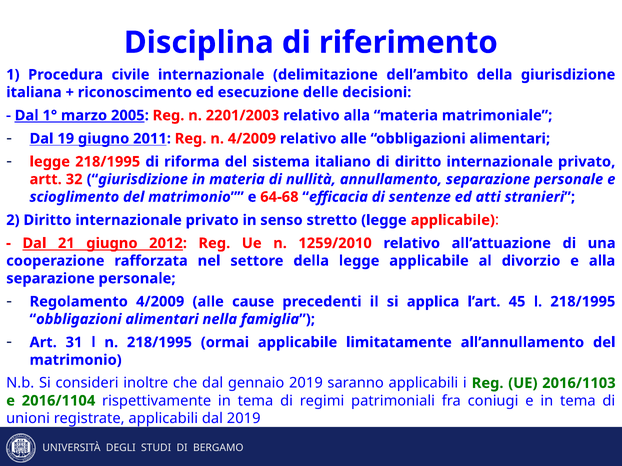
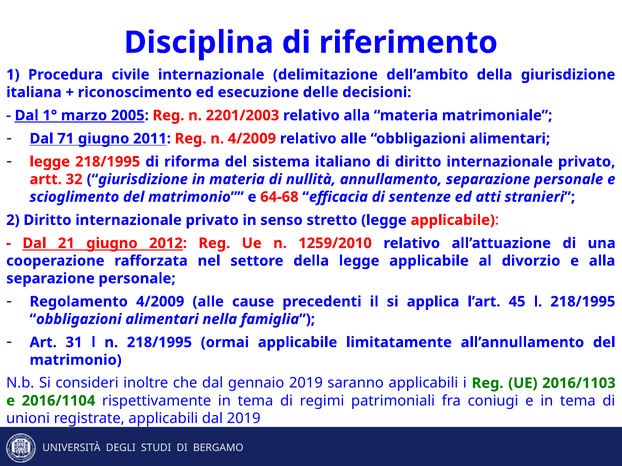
19: 19 -> 71 (66, 139)
